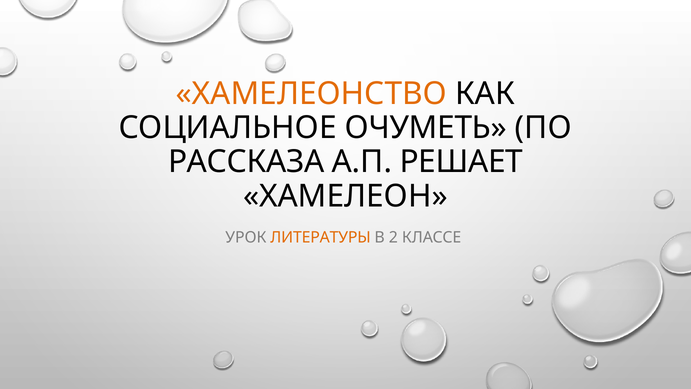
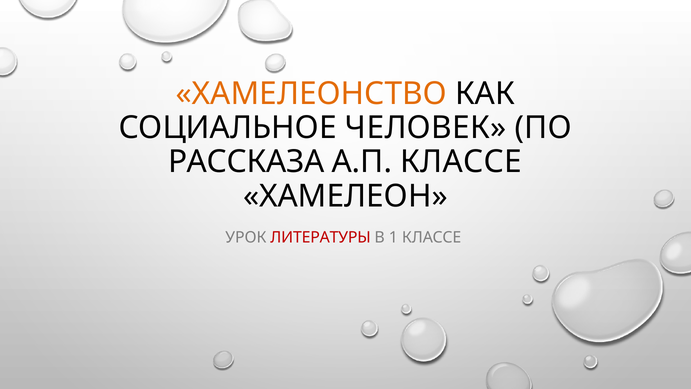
ОЧУМЕТЬ: ОЧУМЕТЬ -> ЧЕЛОВЕК (426, 128)
А.П РЕШАЕТ: РЕШАЕТ -> КЛАССЕ (461, 162)
ЛИТЕРАТУРЫ colour: orange -> red (321, 237)
2: 2 -> 1 (393, 237)
